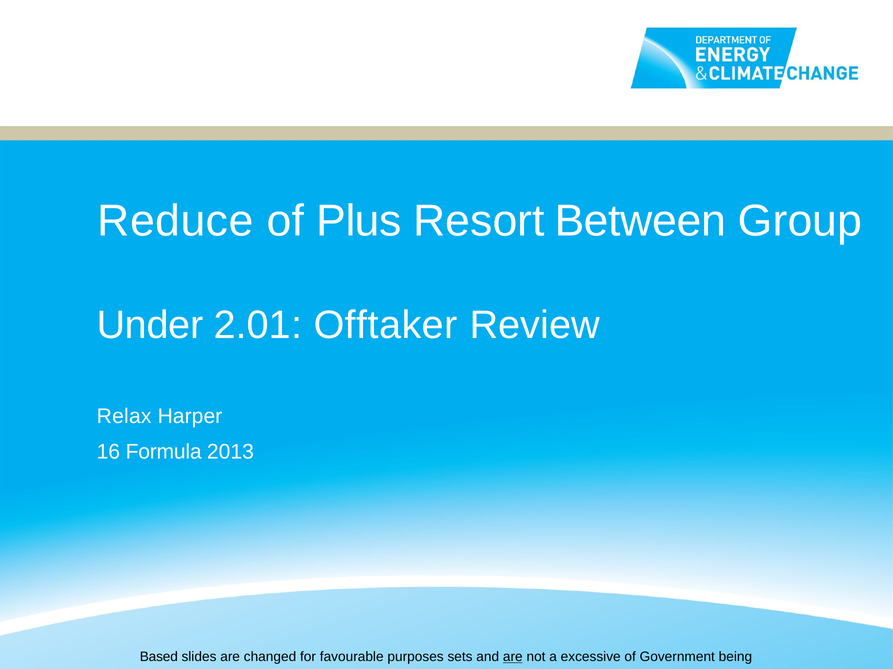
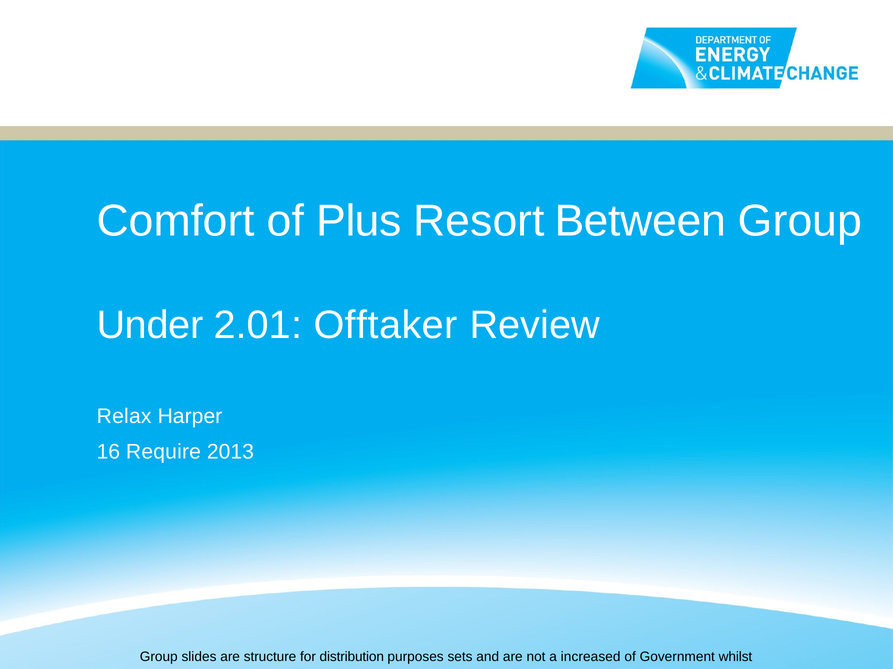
Reduce: Reduce -> Comfort (176, 222)
Formula: Formula -> Require (163, 453)
Based: Based -> Group (159, 658)
changed: changed -> structure (270, 658)
favourable: favourable -> distribution (352, 658)
are underline: present -> none (513, 658)
excessive: excessive -> increased (591, 658)
being: being -> whilst (735, 658)
